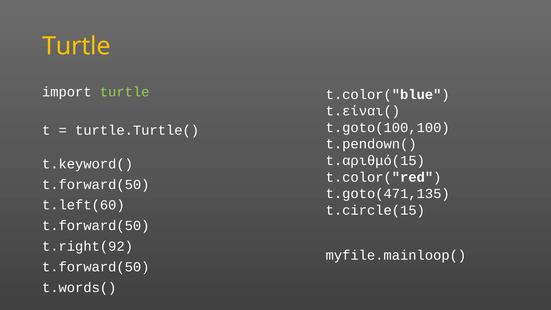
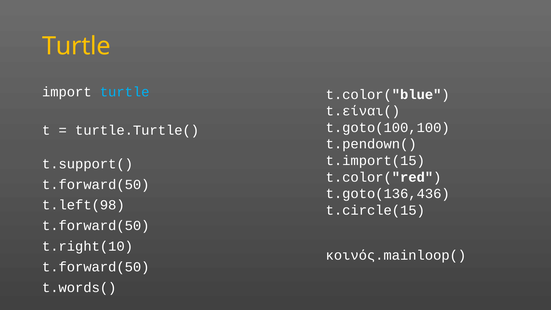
turtle colour: light green -> light blue (125, 92)
t.αριθμό(15: t.αριθμό(15 -> t.import(15 (375, 161)
t.keyword(: t.keyword( -> t.support( (87, 164)
t.goto(471,135: t.goto(471,135 -> t.goto(136,436 (388, 194)
t.left(60: t.left(60 -> t.left(98 (83, 205)
t.right(92: t.right(92 -> t.right(10 (87, 246)
myfile.mainloop(: myfile.mainloop( -> κοινός.mainloop( (396, 255)
